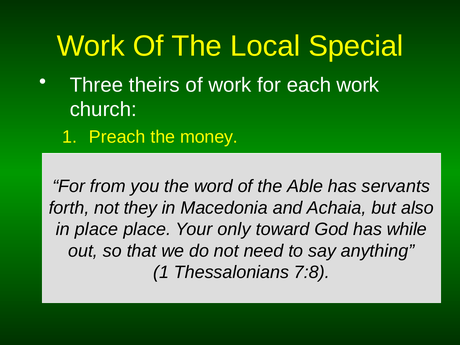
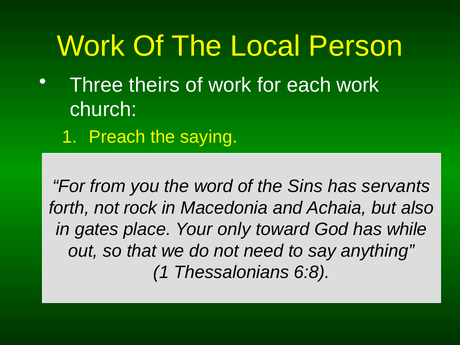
Special: Special -> Person (356, 46)
money: money -> saying (209, 137)
Able: Able -> Sins (305, 186)
they: they -> rock (140, 208)
in place: place -> gates (97, 229)
7:8: 7:8 -> 6:8 (312, 272)
